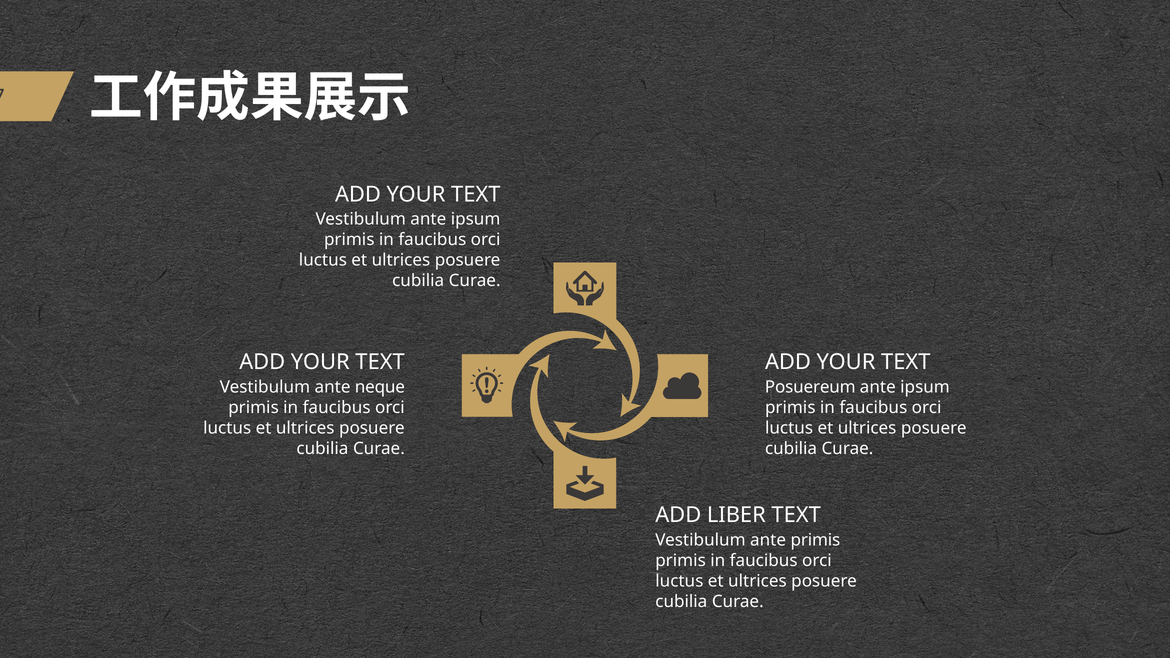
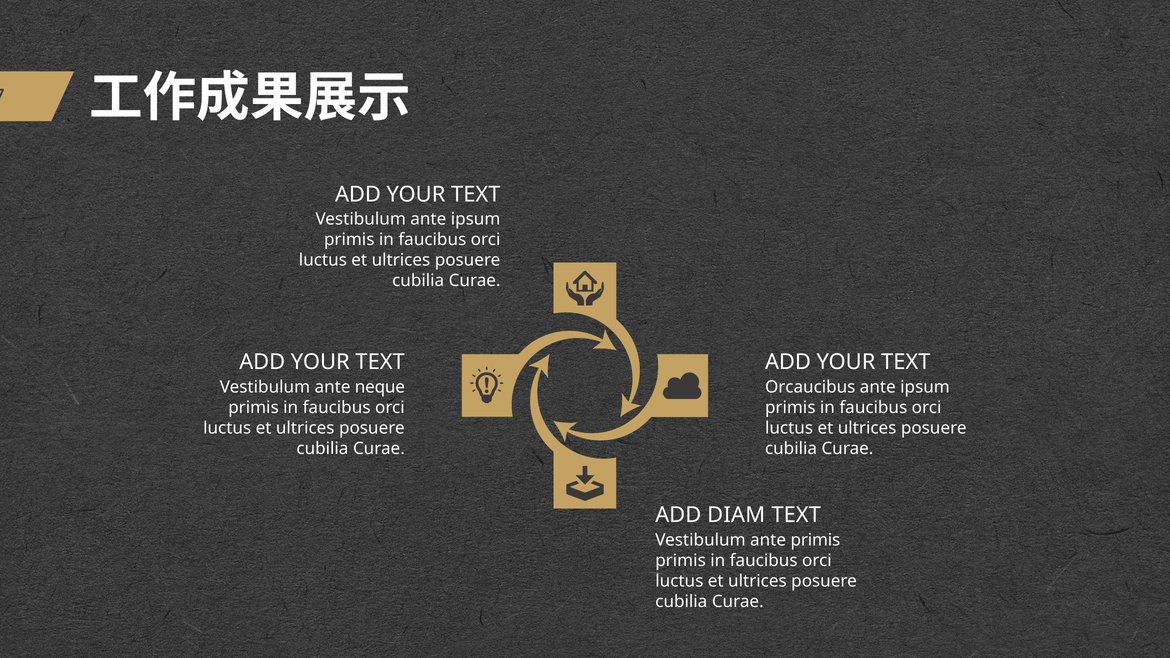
Posuereum: Posuereum -> Orcaucibus (810, 387)
LIBER: LIBER -> DIAM (736, 515)
